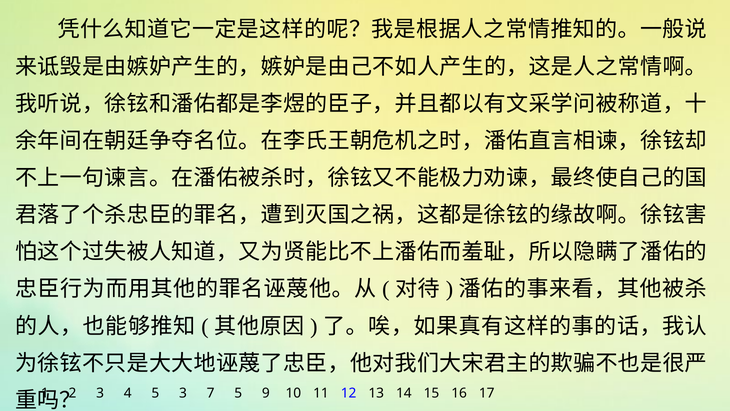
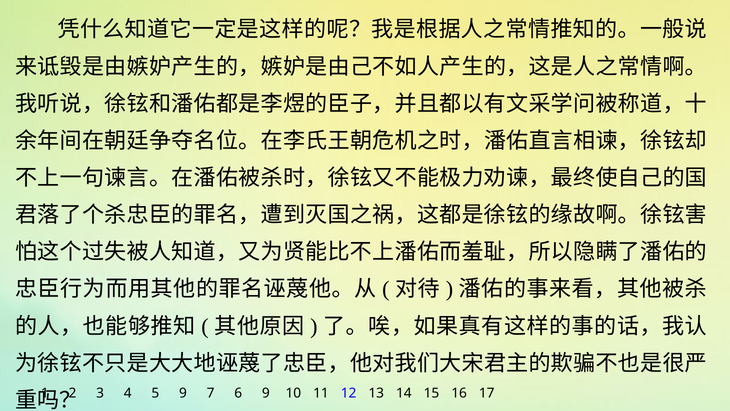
5 3: 3 -> 9 (183, 393)
7 5: 5 -> 6 (238, 393)
